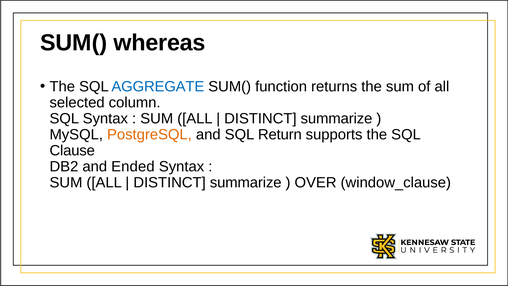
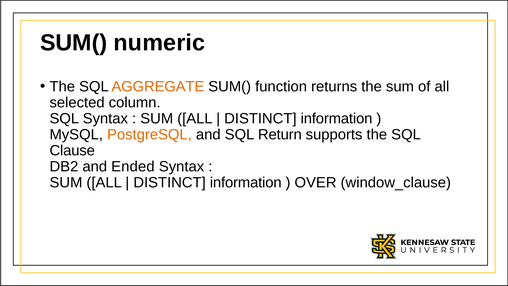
whereas: whereas -> numeric (159, 43)
AGGREGATE colour: blue -> orange (158, 87)
summarize: summarize -> information (337, 119)
summarize: summarize -> information (246, 183)
